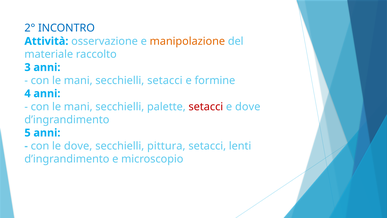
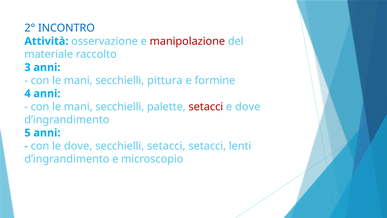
manipolazione colour: orange -> red (187, 41)
secchielli setacci: setacci -> pittura (165, 80)
secchielli pittura: pittura -> setacci (166, 146)
